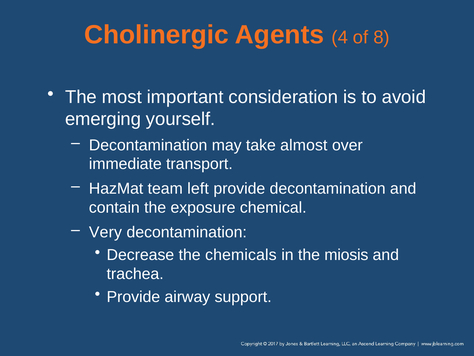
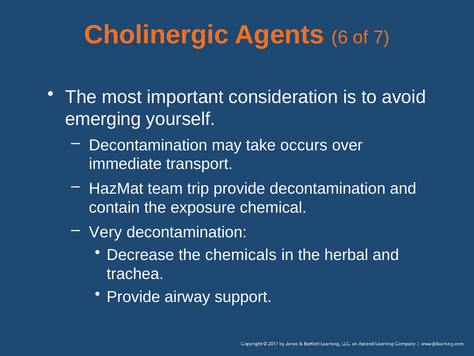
4: 4 -> 6 (340, 38)
8: 8 -> 7 (382, 38)
almost: almost -> occurs (304, 145)
left: left -> trip (198, 188)
miosis: miosis -> herbal (346, 255)
